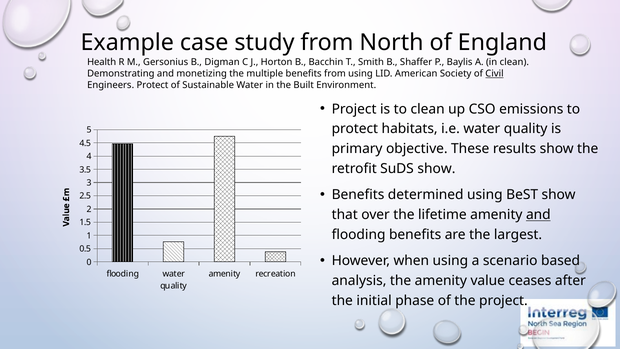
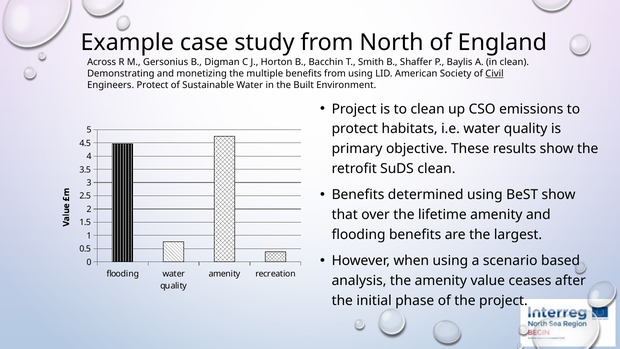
Health: Health -> Across (102, 62)
SuDS show: show -> clean (436, 168)
and underline: present -> none (538, 215)
